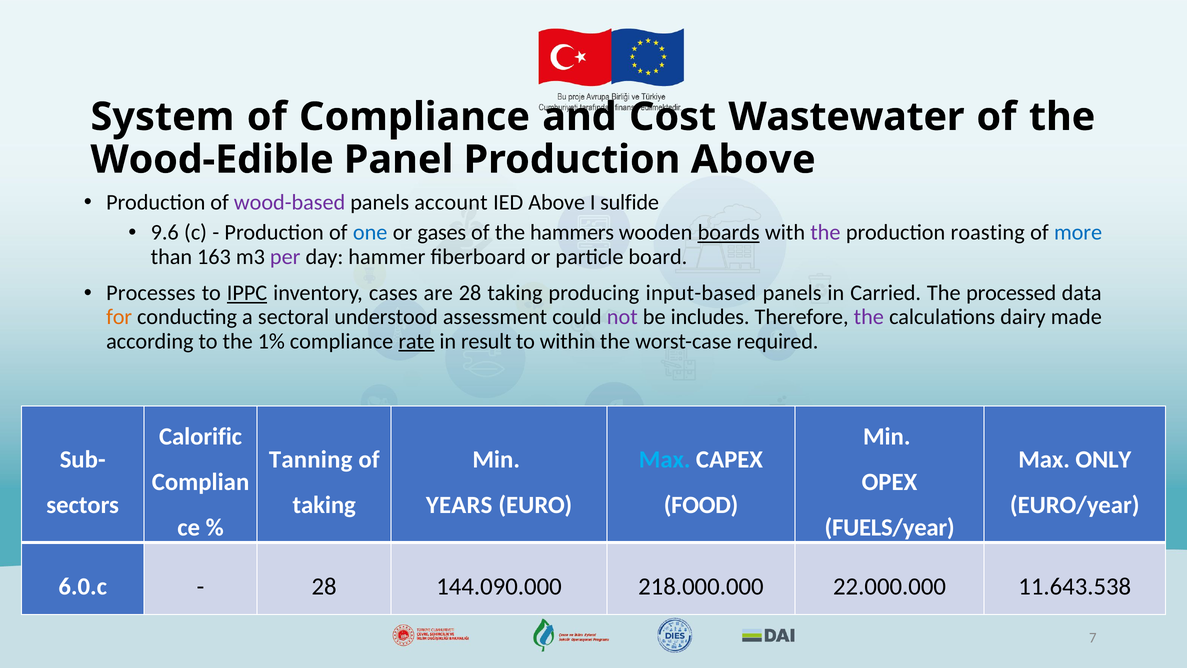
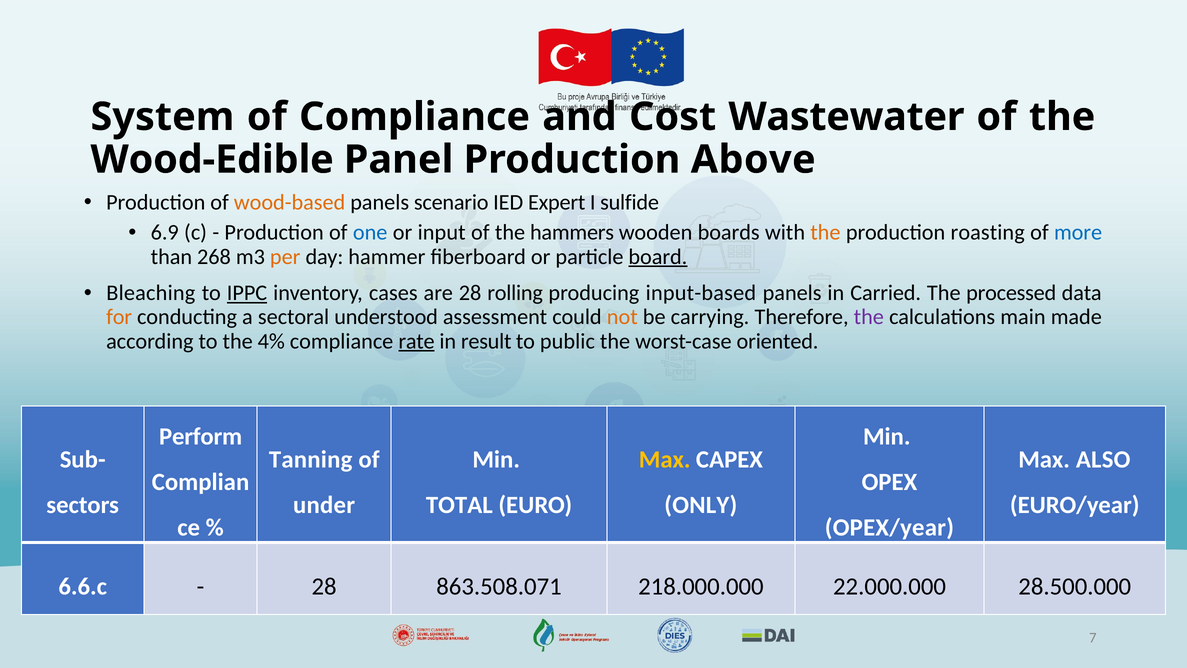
wood-based colour: purple -> orange (290, 202)
account: account -> scenario (451, 202)
IED Above: Above -> Expert (557, 202)
9.6: 9.6 -> 6.9 (165, 232)
gases: gases -> input (442, 232)
boards underline: present -> none (729, 232)
the colour: purple -> orange (825, 232)
163: 163 -> 268 (214, 257)
per colour: purple -> orange (285, 257)
board underline: none -> present (658, 257)
Processes: Processes -> Bleaching (151, 293)
28 taking: taking -> rolling (515, 293)
not colour: purple -> orange (622, 317)
includes: includes -> carrying (710, 317)
dairy: dairy -> main (1023, 317)
1%: 1% -> 4% (271, 341)
within: within -> public (567, 341)
required: required -> oriented (778, 341)
Calorific: Calorific -> Perform (201, 437)
Max colour: light blue -> yellow (665, 459)
ONLY: ONLY -> ALSO (1103, 459)
taking: taking -> under (324, 505)
YEARS: YEARS -> TOTAL (459, 505)
FOOD: FOOD -> ONLY (701, 505)
FUELS/year: FUELS/year -> OPEX/year (889, 527)
6.0.c: 6.0.c -> 6.6.c (83, 586)
144.090.000: 144.090.000 -> 863.508.071 (499, 586)
11.643.538: 11.643.538 -> 28.500.000 (1075, 586)
